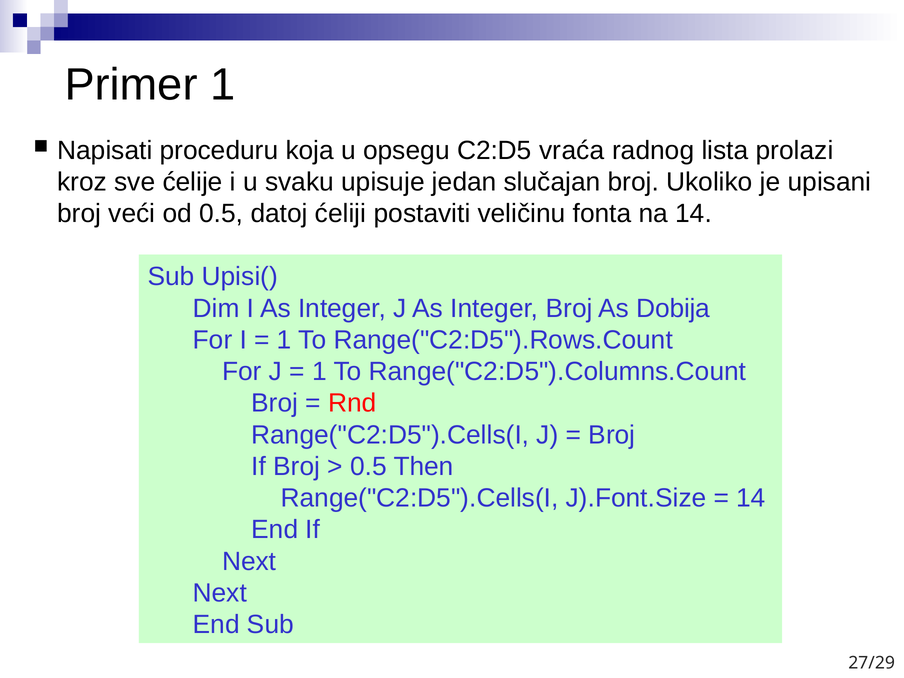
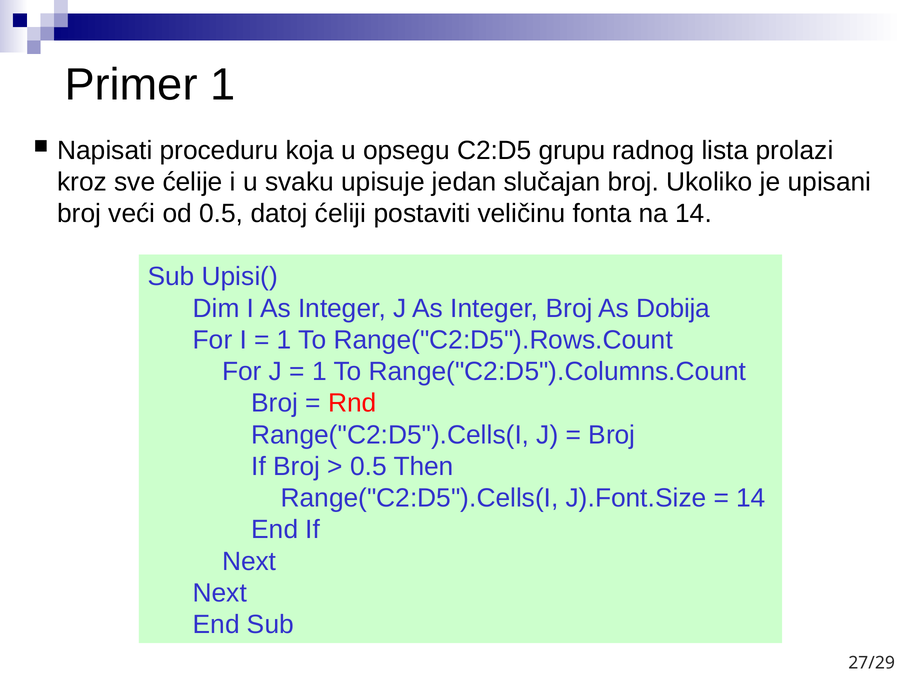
vraća: vraća -> grupu (572, 150)
